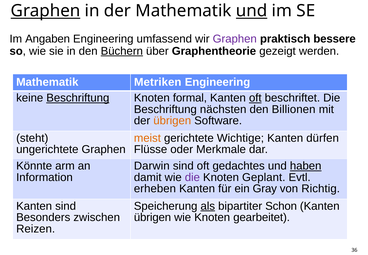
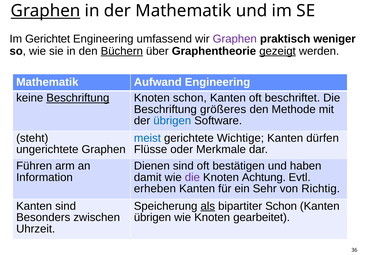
und underline: present -> none (252, 11)
Angaben: Angaben -> Gerichtet (48, 39)
bessere: bessere -> weniger (335, 39)
gezeigt underline: none -> present (278, 51)
Metriken: Metriken -> Aufwand (158, 82)
Knoten formal: formal -> schon (190, 98)
oft underline: present -> none (255, 98)
nächsten: nächsten -> größeres (223, 109)
Billionen: Billionen -> Methode (294, 109)
übrigen colour: orange -> blue (172, 121)
meist colour: orange -> blue (147, 138)
Könnte: Könnte -> Führen (34, 166)
Darwin: Darwin -> Dienen (152, 166)
gedachtes: gedachtes -> bestätigen (239, 166)
haben underline: present -> none (306, 166)
Geplant: Geplant -> Achtung (264, 177)
Gray: Gray -> Sehr (265, 189)
Reizen: Reizen -> Uhrzeit (36, 229)
